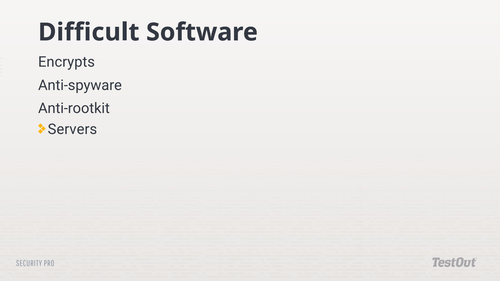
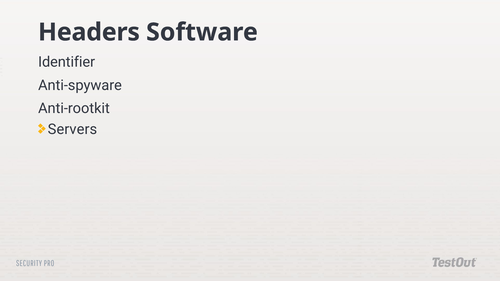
Difficult: Difficult -> Headers (89, 32)
Encrypts: Encrypts -> Identifier (67, 62)
